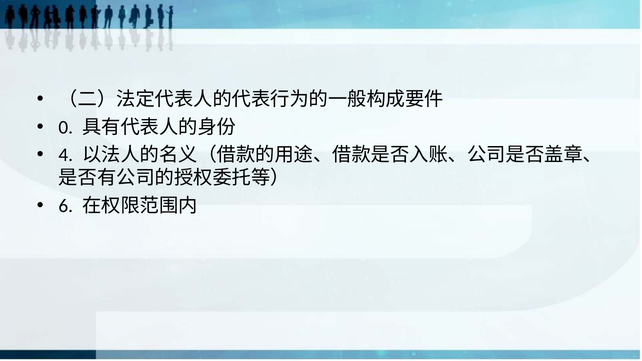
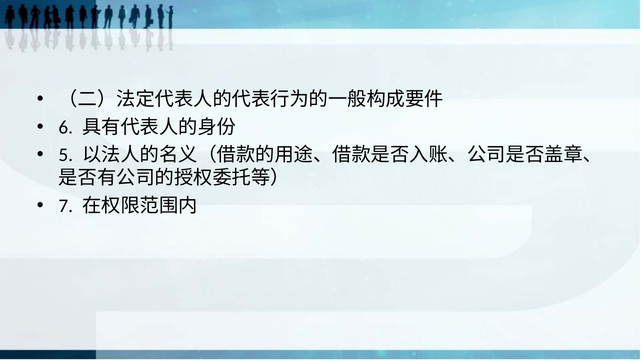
0: 0 -> 6 (66, 127)
4: 4 -> 5 (66, 155)
6: 6 -> 7 (66, 206)
